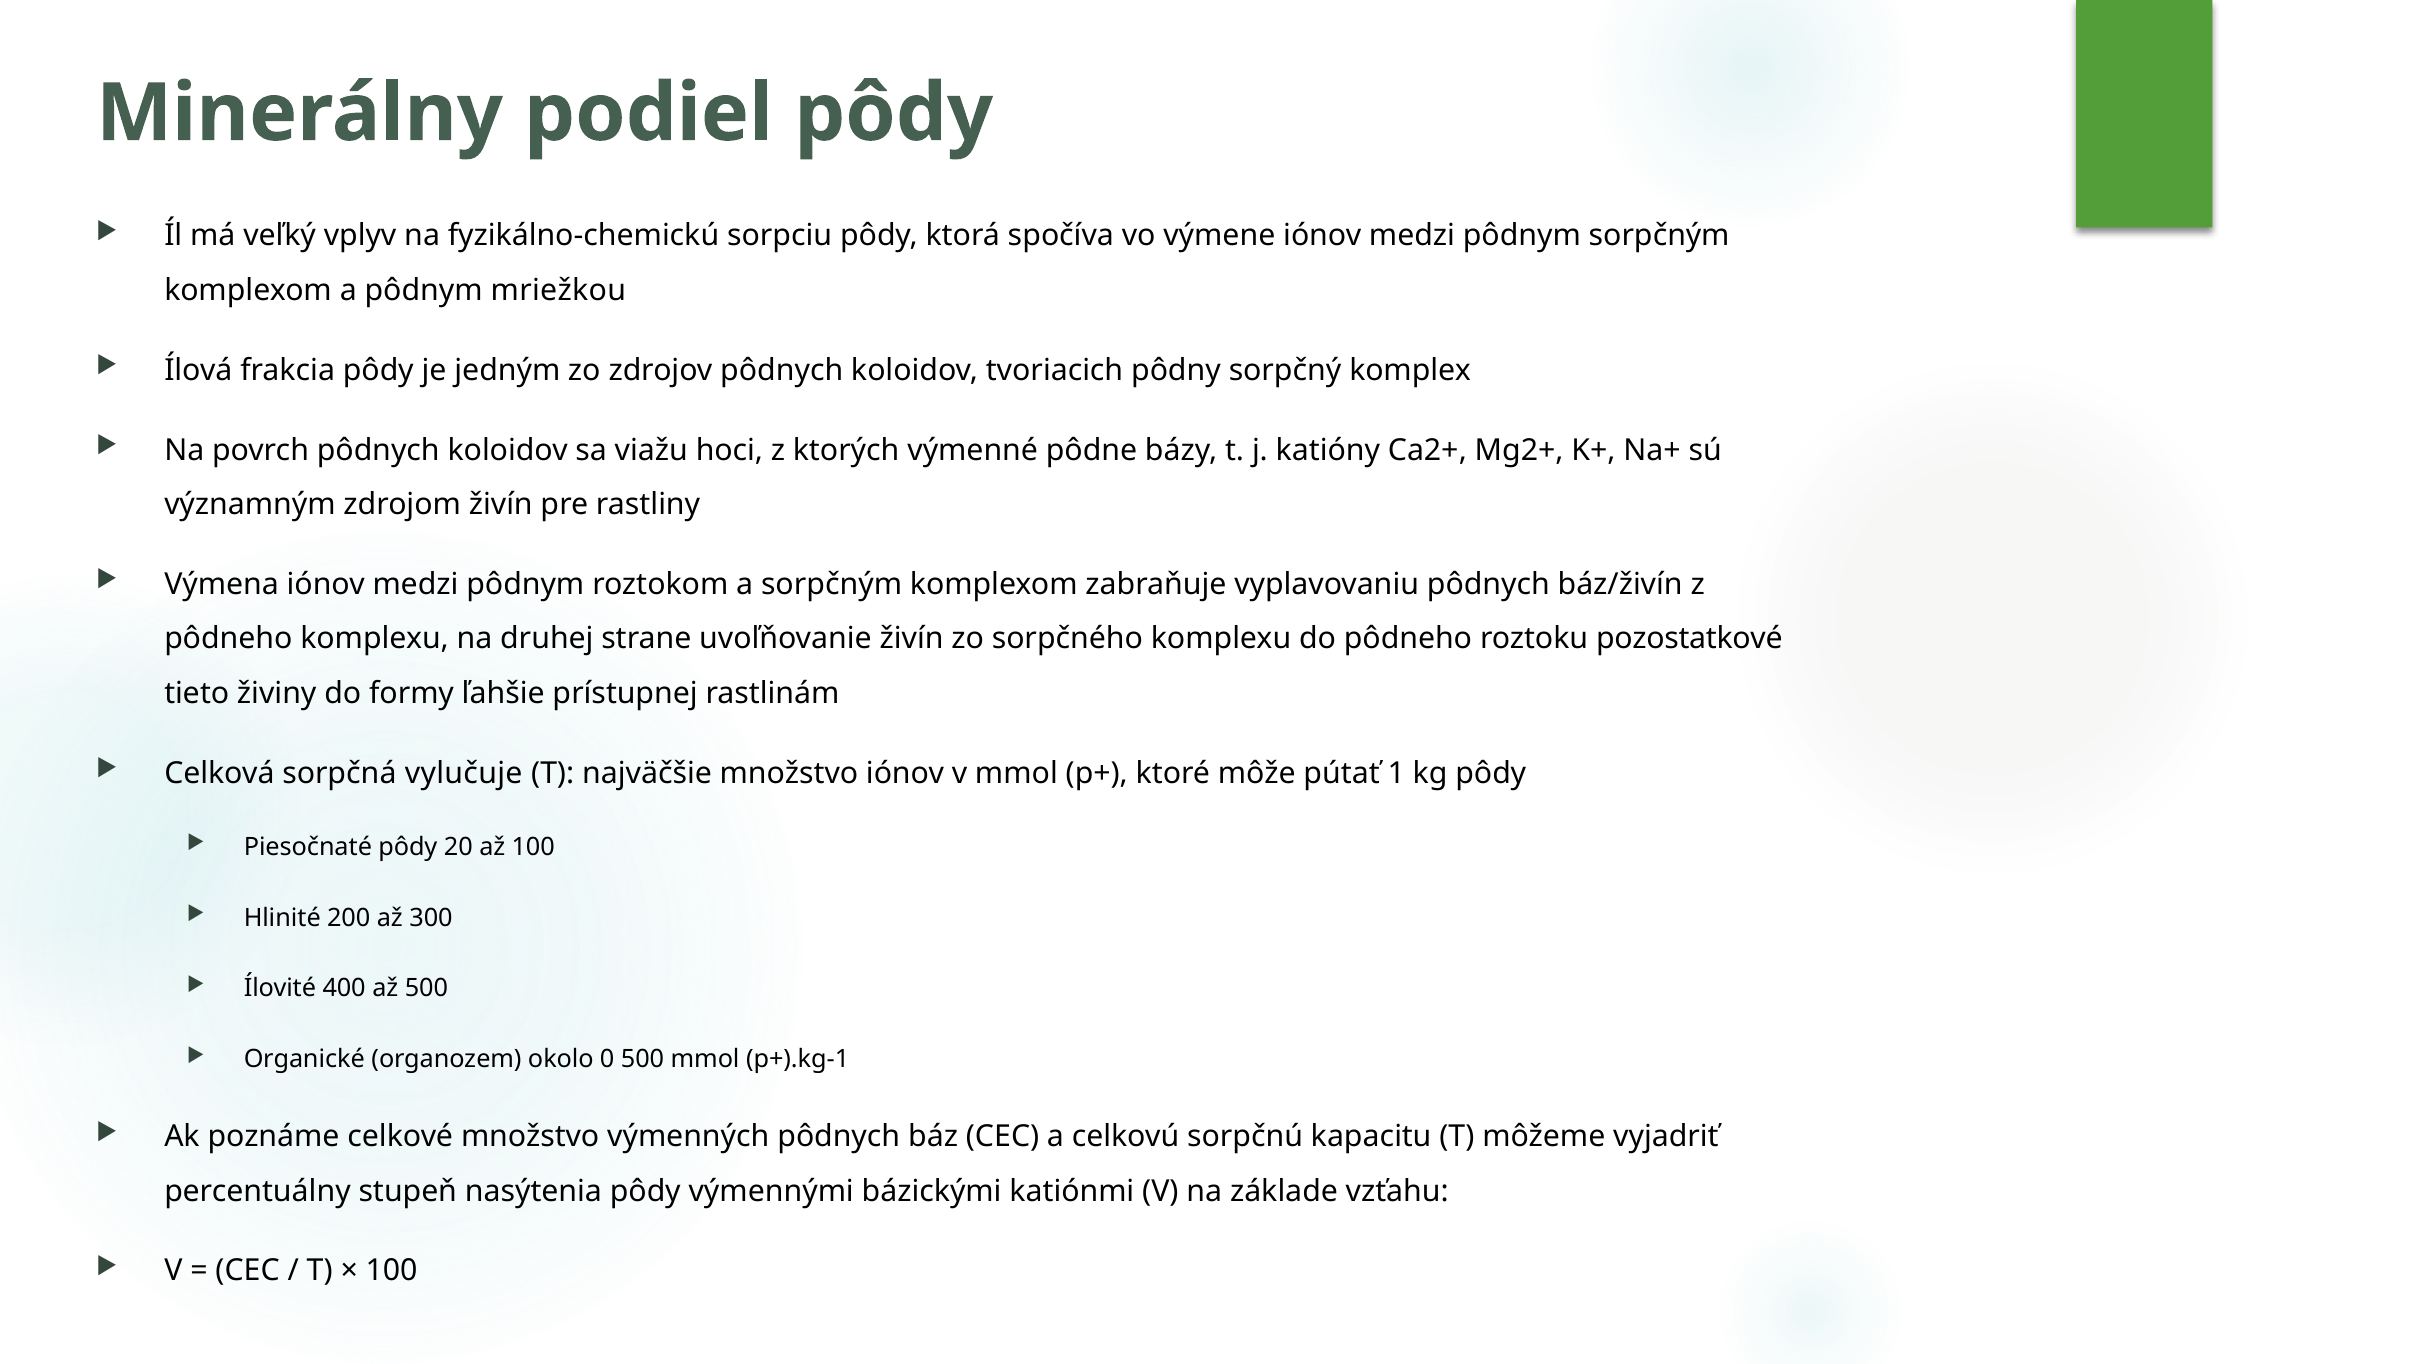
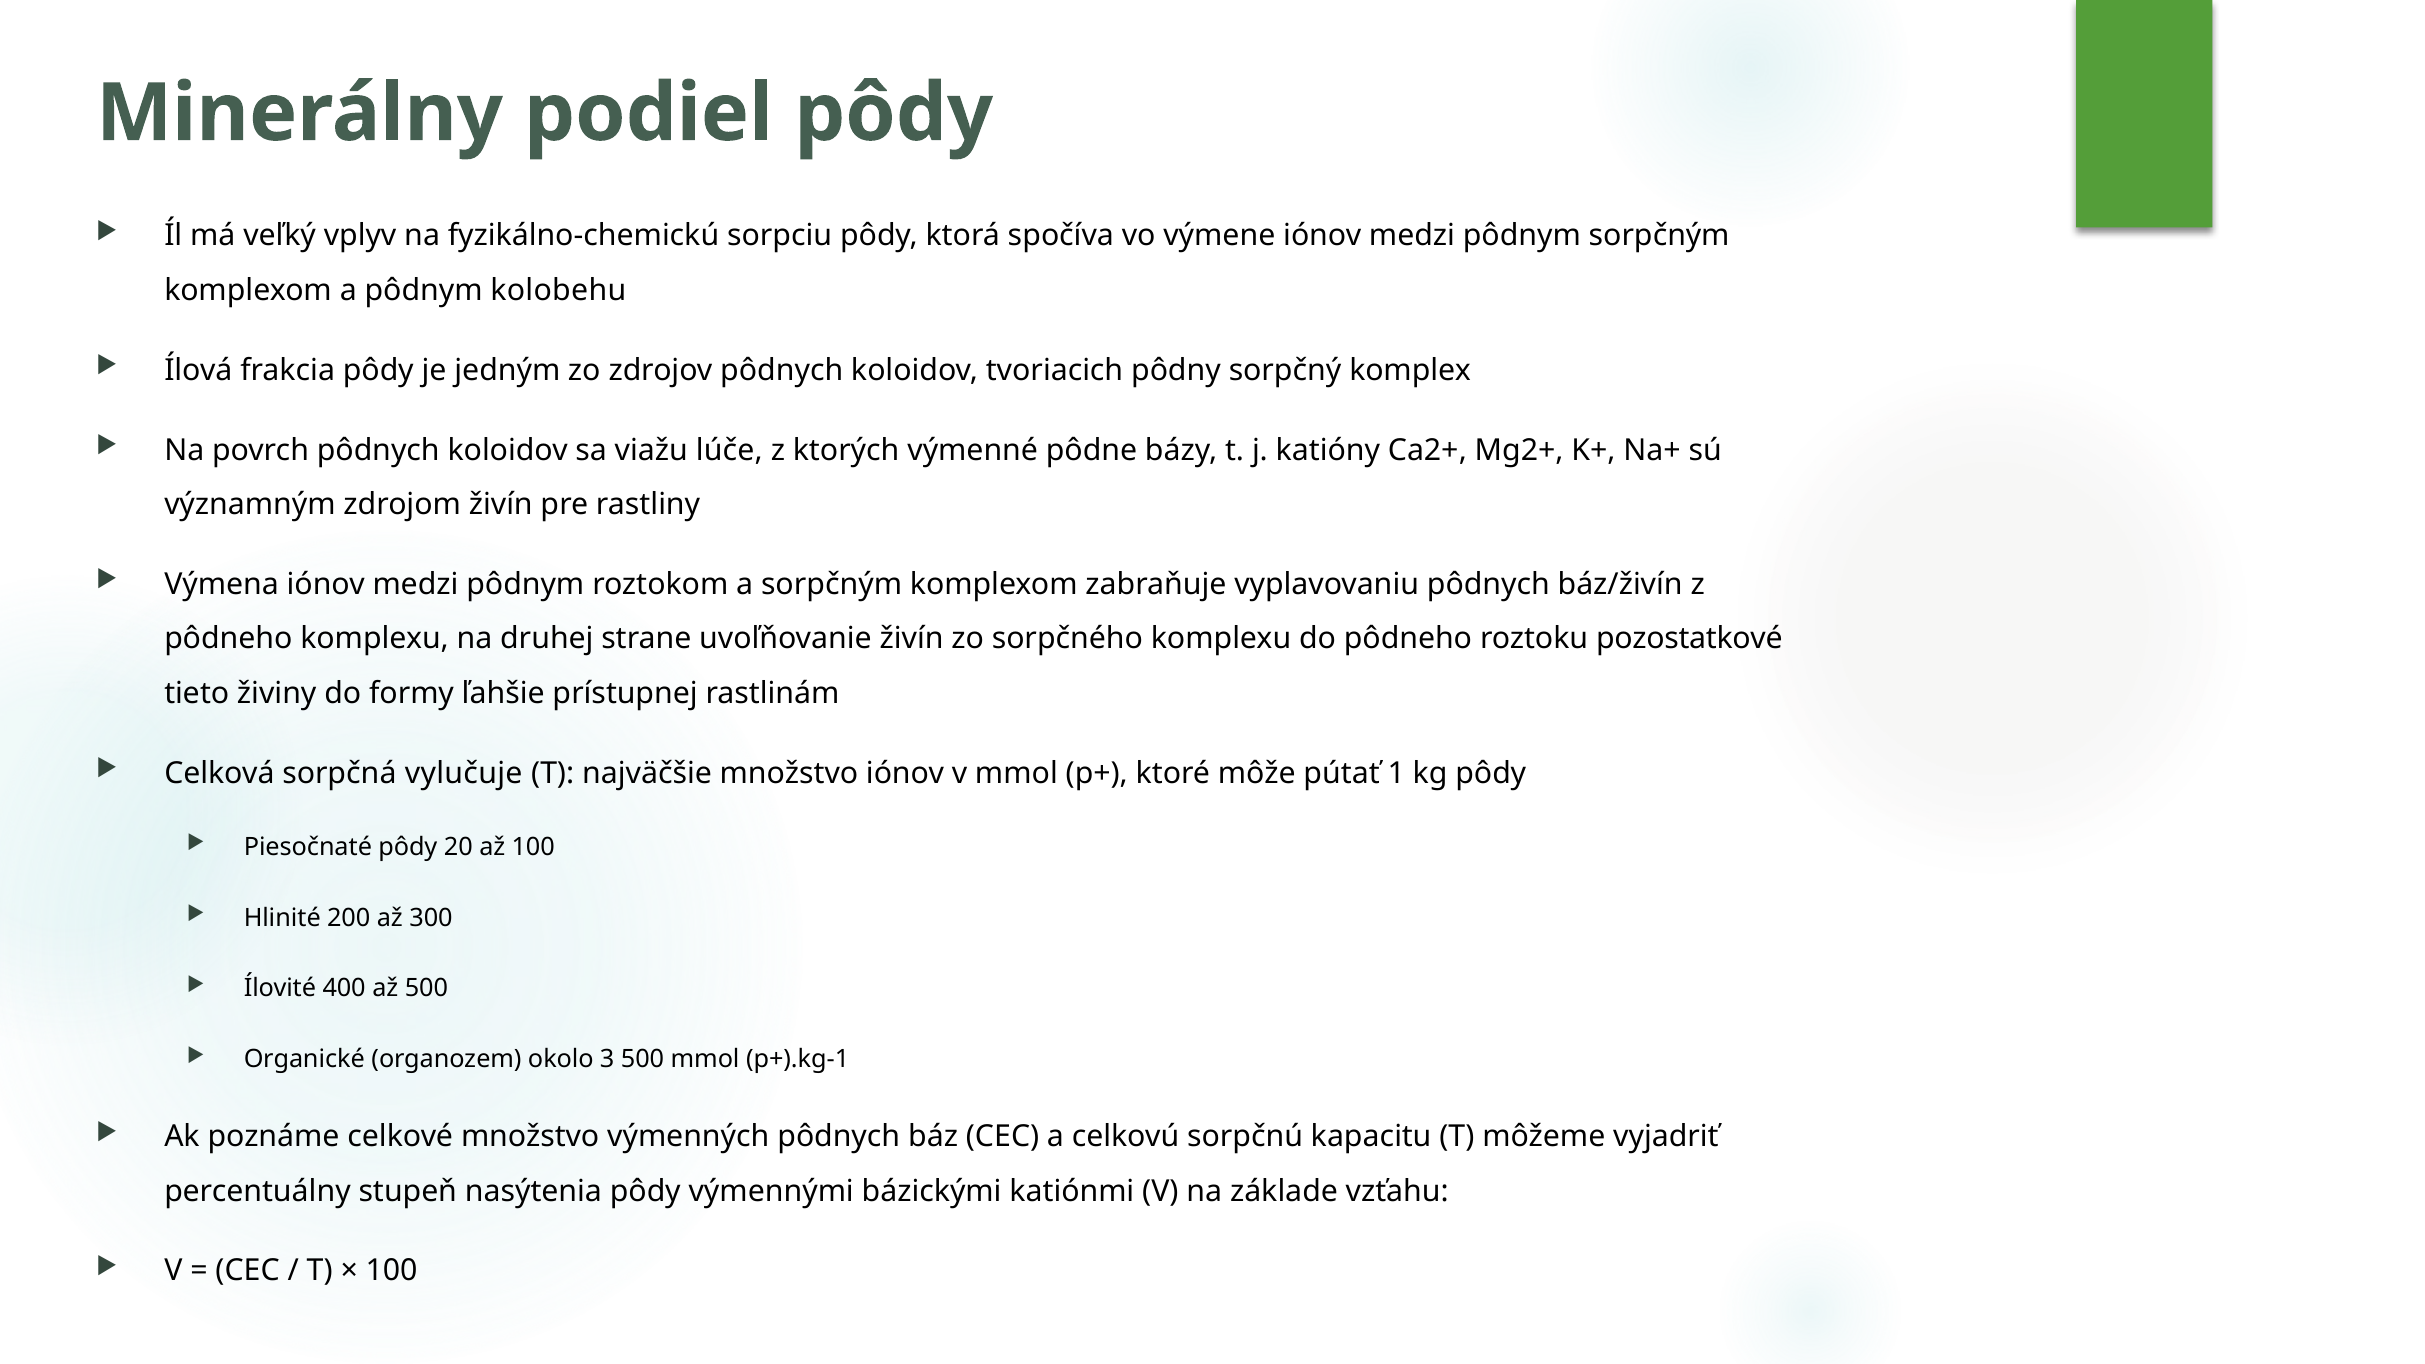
mriežkou: mriežkou -> kolobehu (558, 290)
hoci: hoci -> lúče (729, 450)
0: 0 -> 3 (607, 1059)
